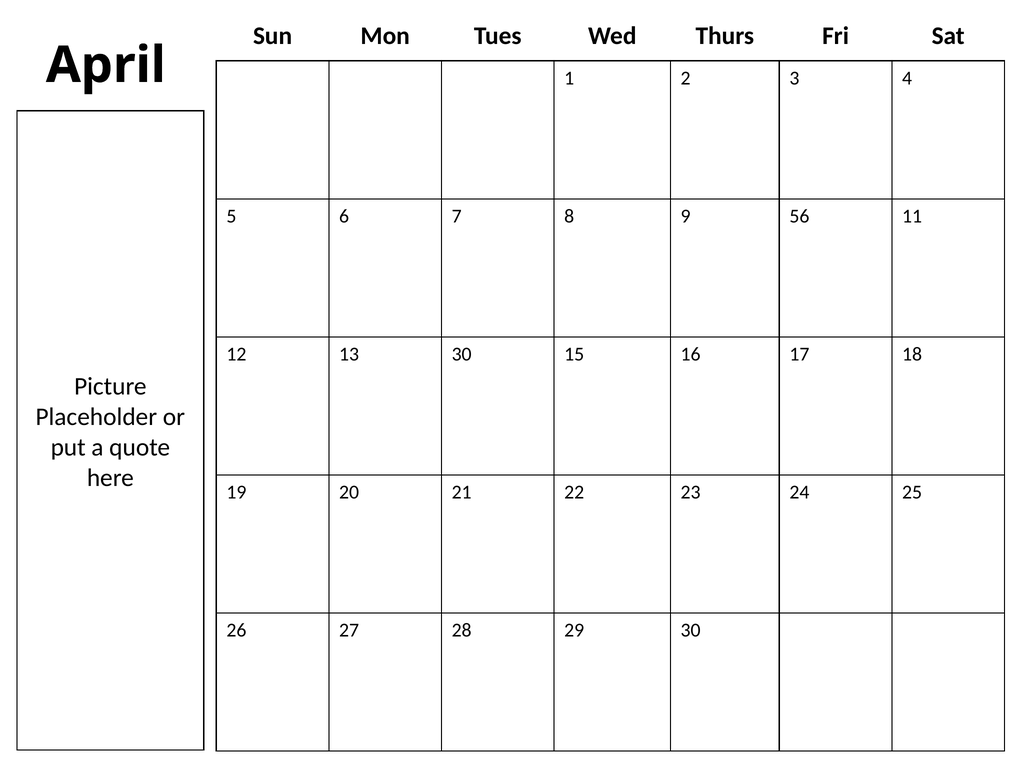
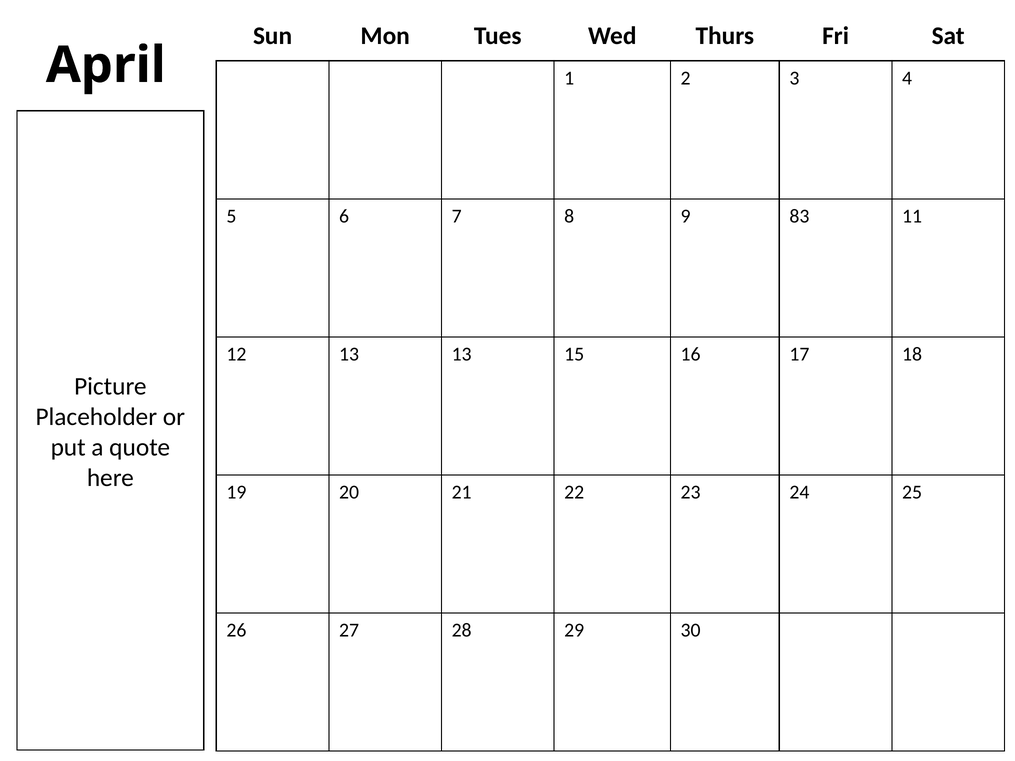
56: 56 -> 83 (799, 216)
13 30: 30 -> 13 (462, 354)
